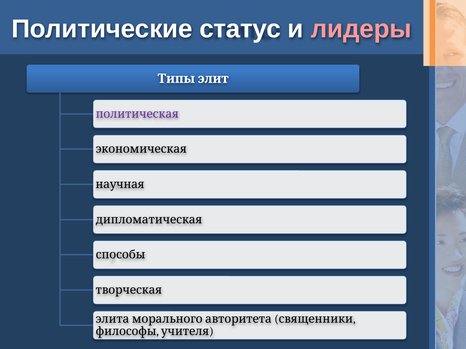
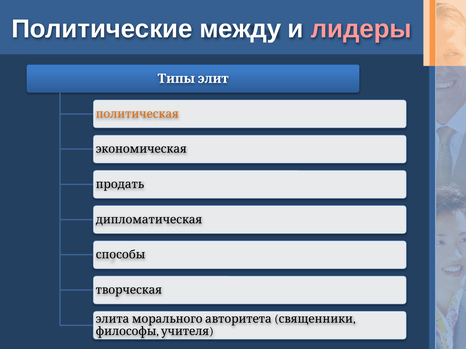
статус: статус -> между (240, 29)
политическая colour: purple -> orange (137, 114)
научная: научная -> продать (120, 185)
